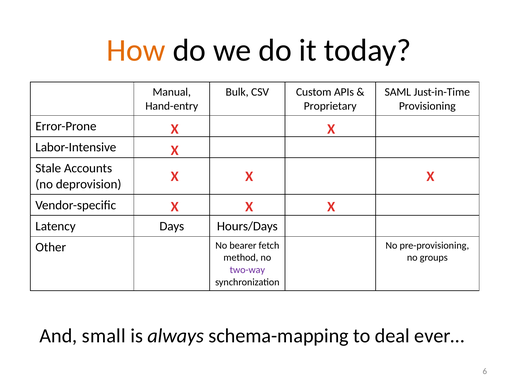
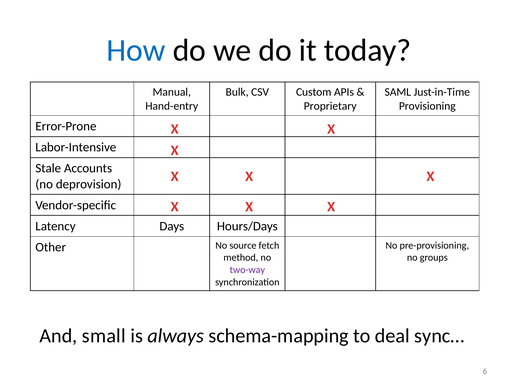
How colour: orange -> blue (136, 50)
bearer: bearer -> source (243, 245)
ever…: ever… -> sync… (439, 335)
